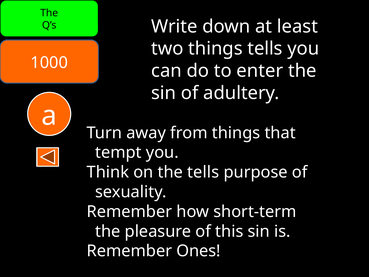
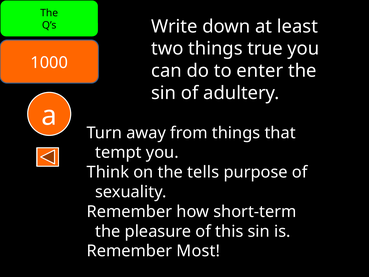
things tells: tells -> true (265, 49)
Ones: Ones -> Most (198, 251)
